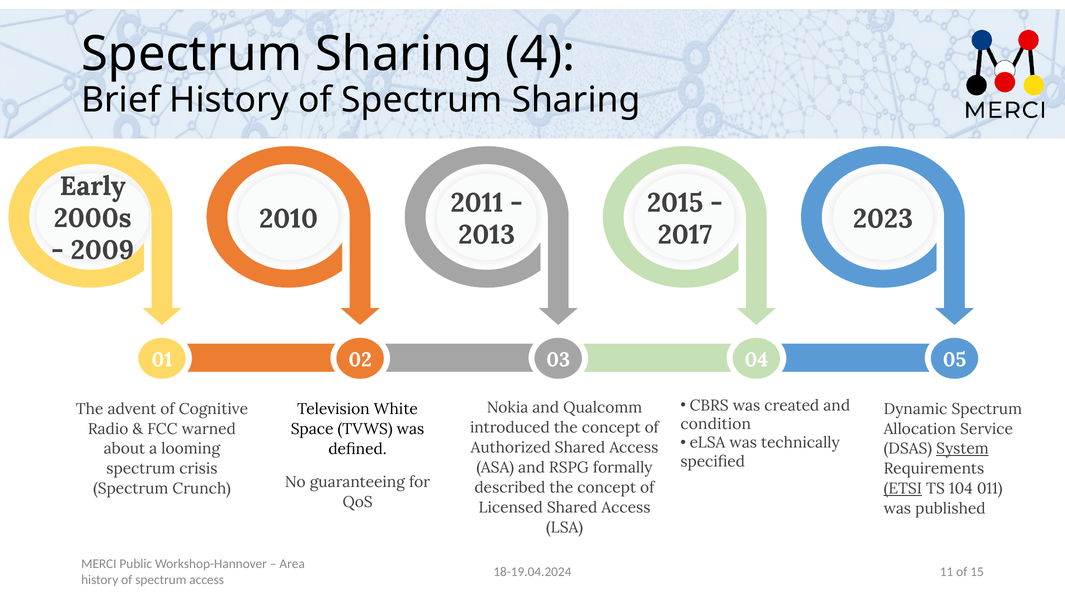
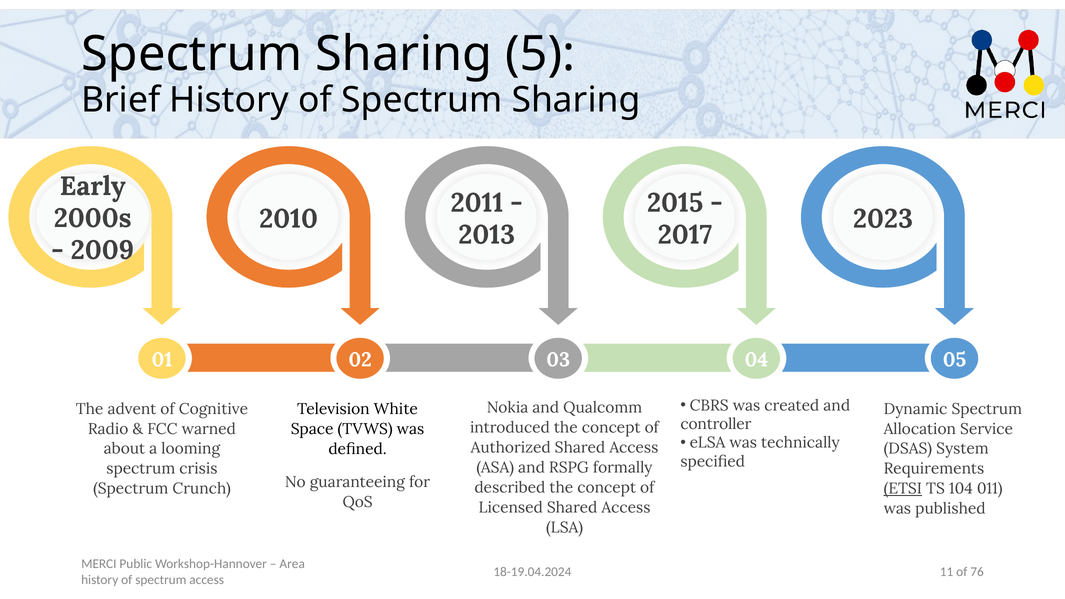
4: 4 -> 5 (540, 54)
condition: condition -> controller (716, 424)
System underline: present -> none (962, 449)
15: 15 -> 76 (977, 572)
